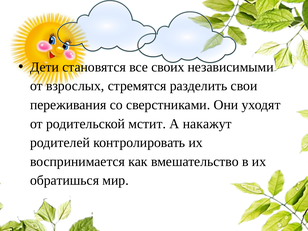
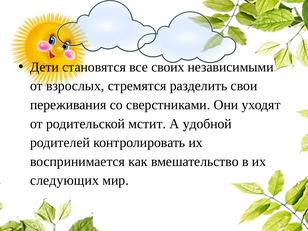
накажут: накажут -> удобной (207, 124)
обратишься: обратишься -> следующих (64, 180)
